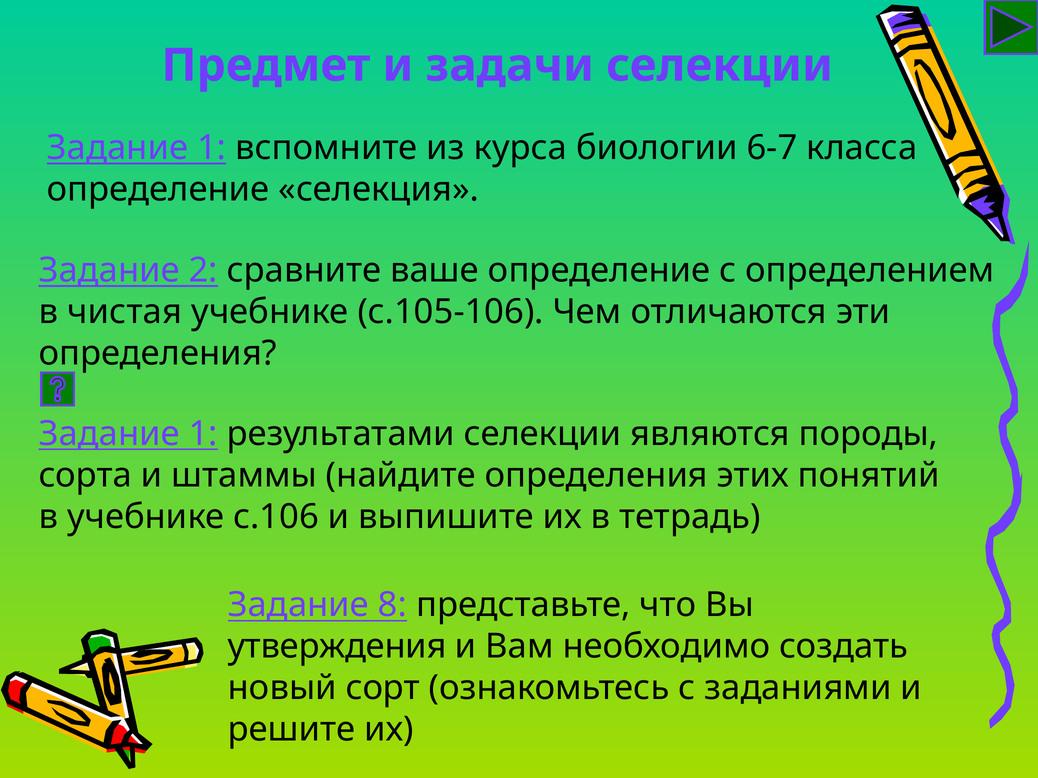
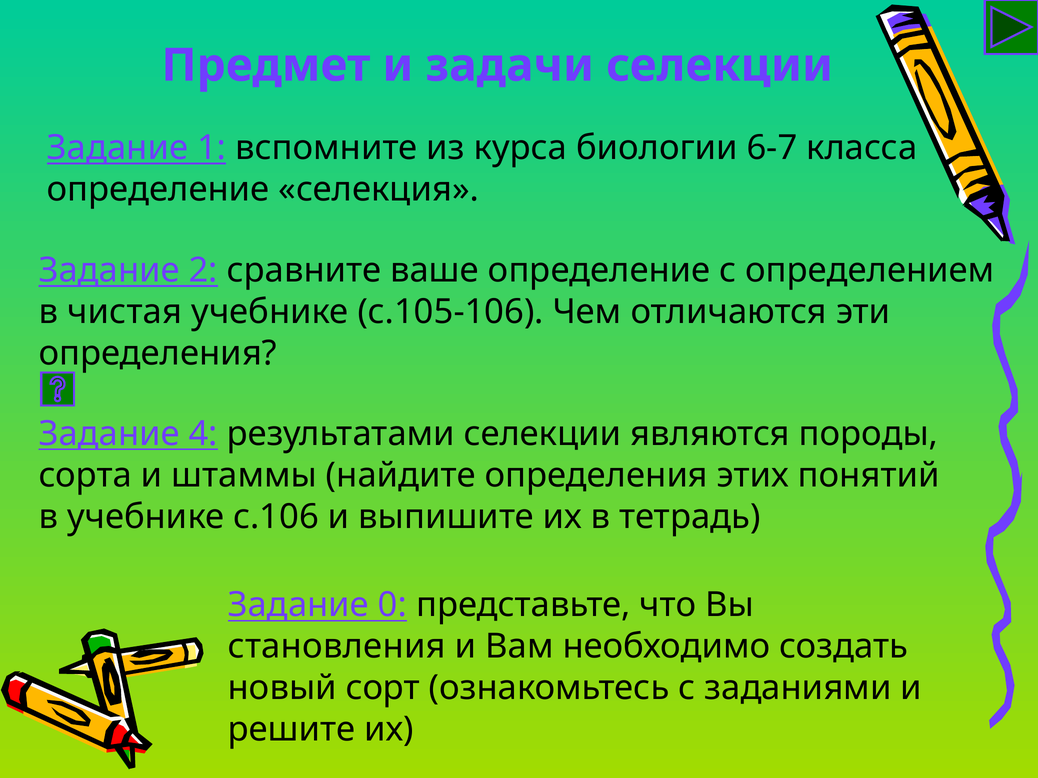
1: 1 -> 4 (203, 434)
8: 8 -> 0 (392, 605)
утверждения: утверждения -> становления (337, 647)
